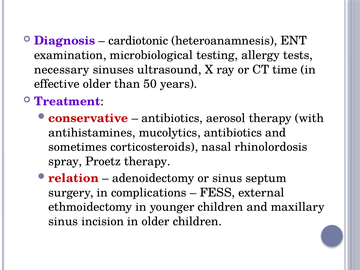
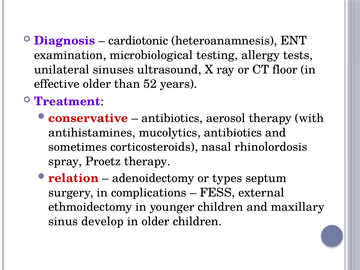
necessary: necessary -> unilateral (62, 70)
time: time -> floor (285, 70)
50: 50 -> 52 (150, 84)
or sinus: sinus -> types (227, 178)
incision: incision -> develop (103, 221)
